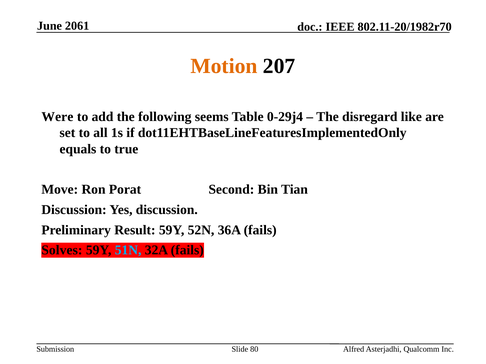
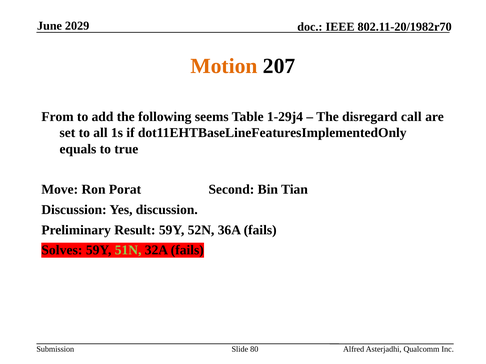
2061: 2061 -> 2029 (77, 26)
Were: Were -> From (57, 117)
0-29j4: 0-29j4 -> 1-29j4 (285, 117)
like: like -> call (411, 117)
51N colour: light blue -> light green (128, 251)
